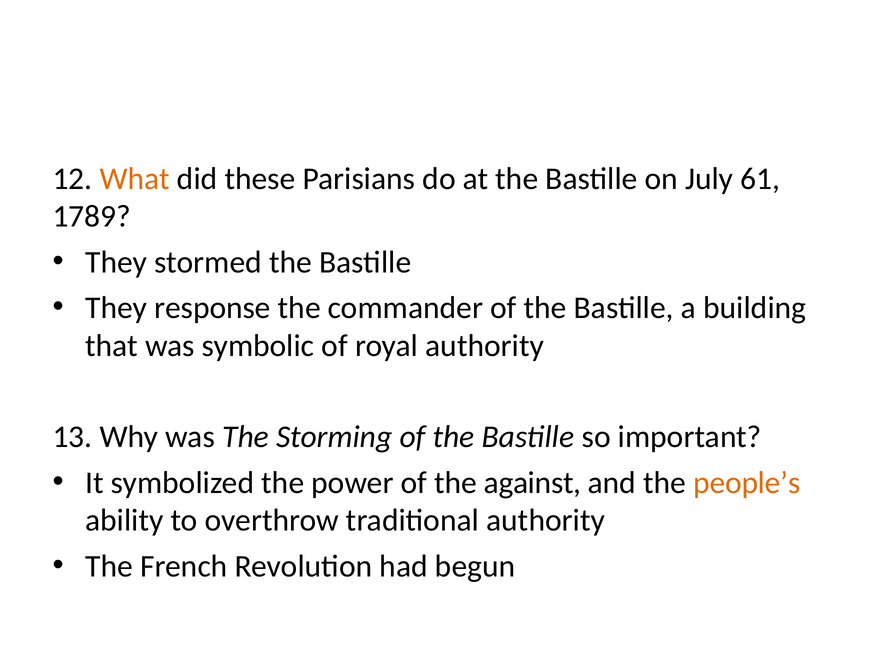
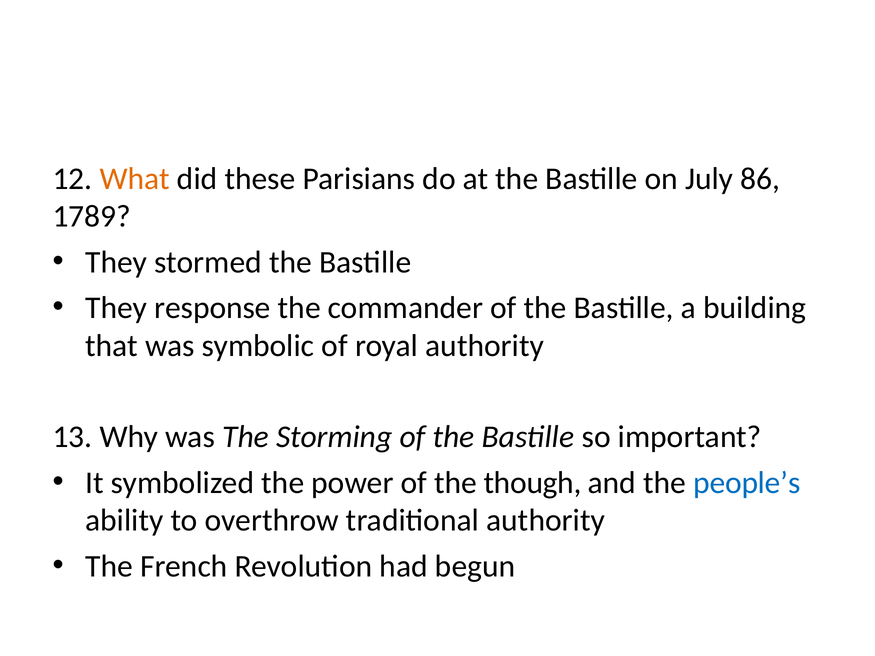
61: 61 -> 86 (760, 179)
against: against -> though (533, 483)
people’s colour: orange -> blue (747, 483)
